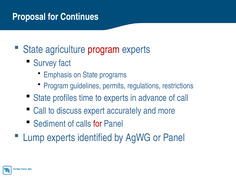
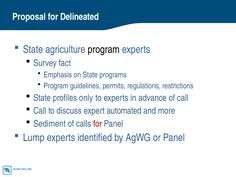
Continues: Continues -> Delineated (79, 17)
program colour: red -> black (104, 50)
time: time -> only (86, 98)
accurately: accurately -> automated (124, 111)
